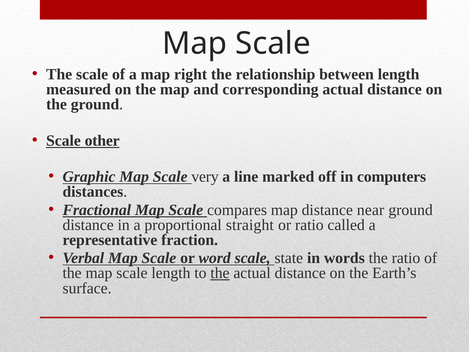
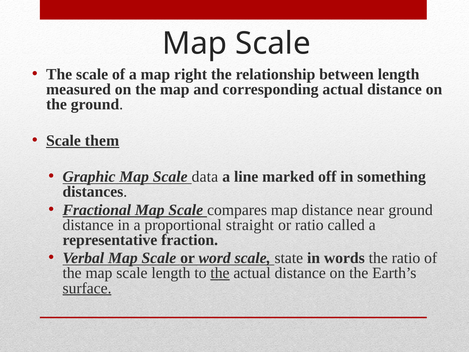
other: other -> them (102, 140)
very: very -> data (205, 177)
computers: computers -> something (392, 177)
surface underline: none -> present (87, 288)
